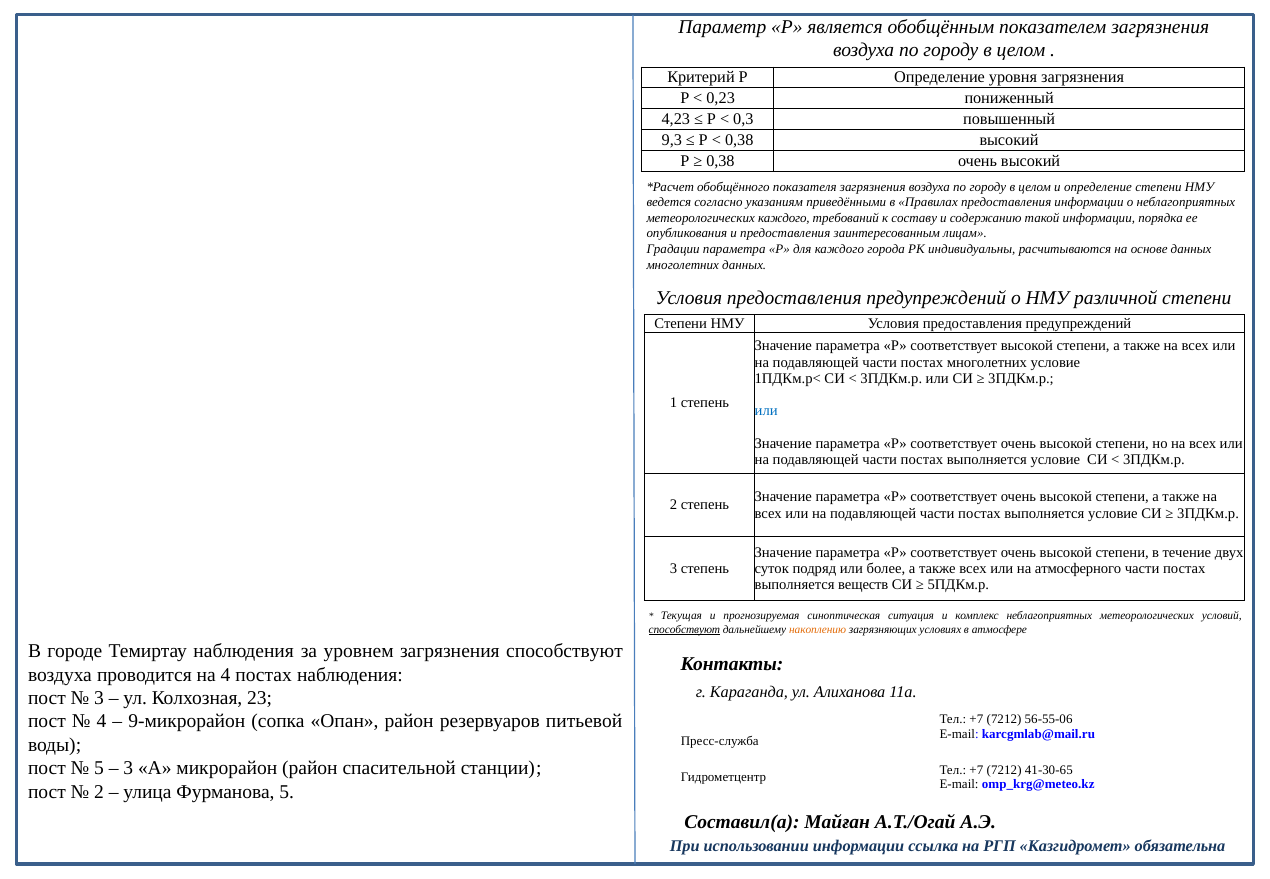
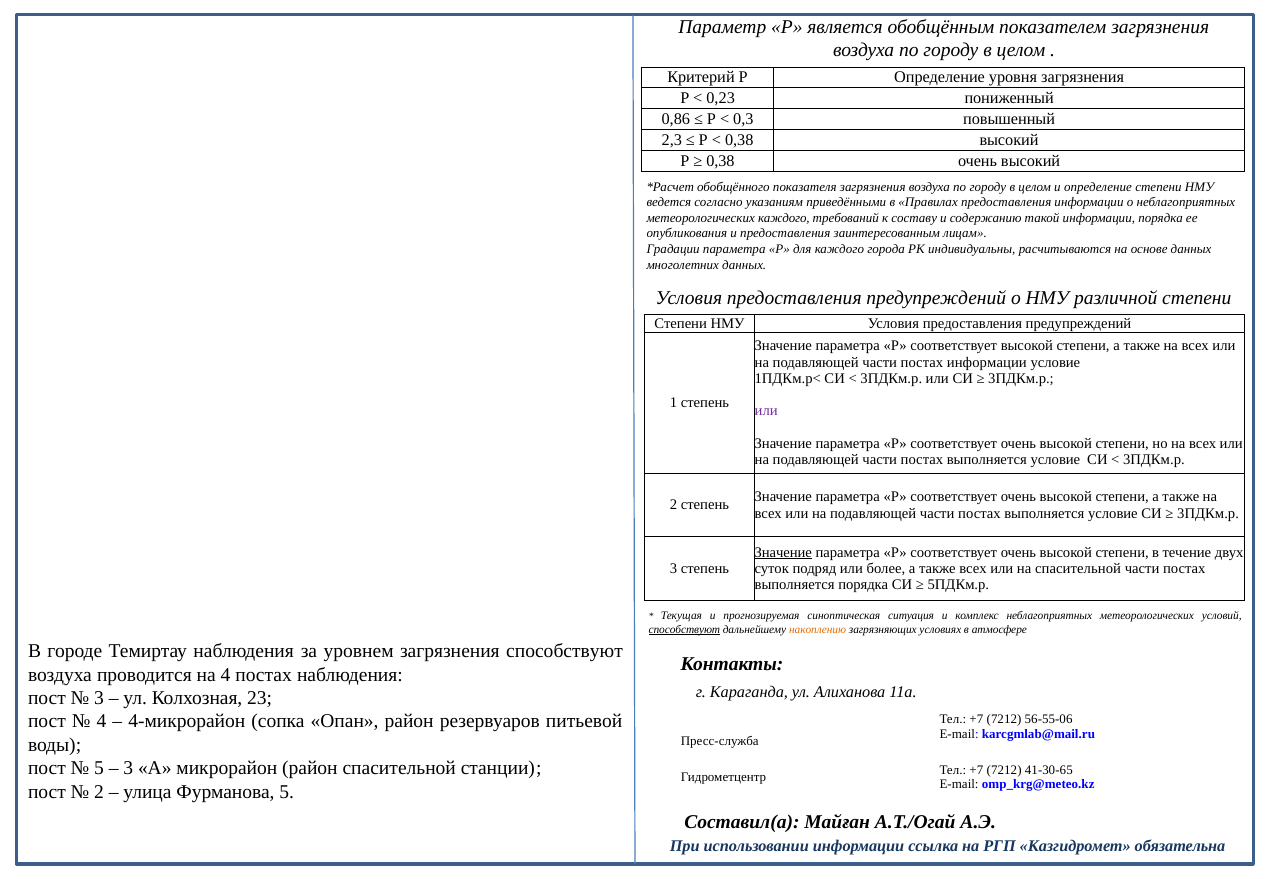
4,23: 4,23 -> 0,86 (676, 119)
9,3: 9,3 -> 2,3 (672, 140)
постах многолетних: многолетних -> информации (987, 362)
или colour: blue -> purple (766, 411)
Значение underline: none -> present (783, 552)
на атмосферного: атмосферного -> спасительной (1078, 569)
выполняется веществ: веществ -> порядка (863, 585)
9-микрорайон: 9-микрорайон -> 4-микрорайон (187, 722)
